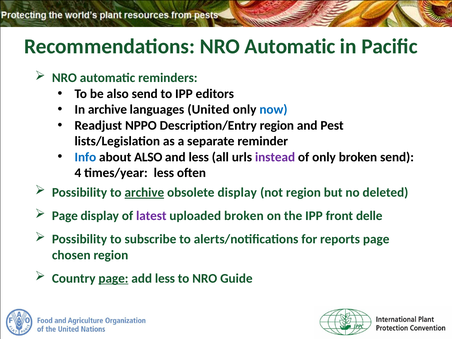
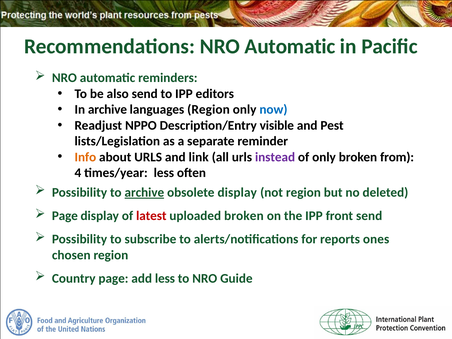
languages United: United -> Region (208, 110)
Description/Entry region: region -> visible (277, 125)
Info colour: blue -> orange (85, 157)
about ALSO: ALSO -> URLS (148, 157)
and less: less -> link (199, 157)
broken send: send -> from (397, 157)
latest colour: purple -> red (151, 216)
front delle: delle -> send (369, 216)
reports page: page -> ones (376, 239)
page underline: present -> none (113, 278)
